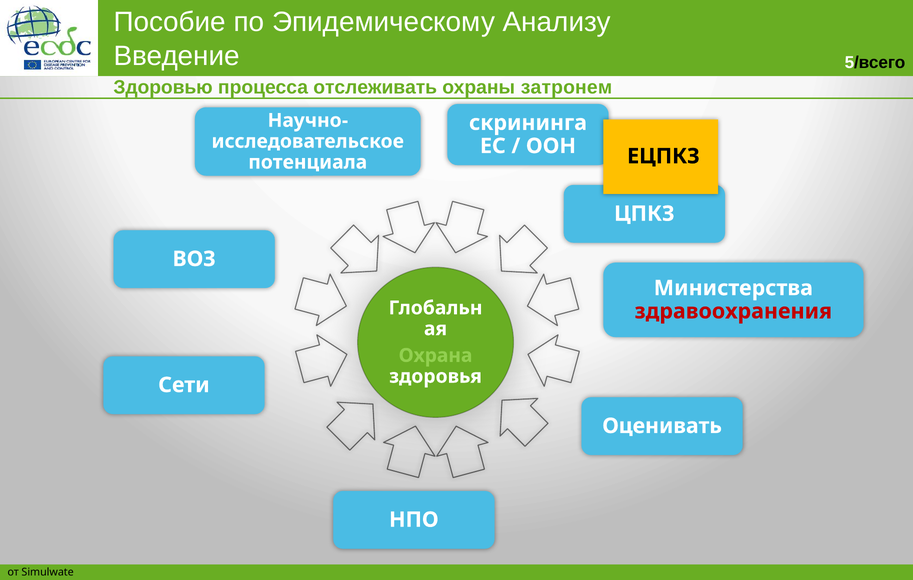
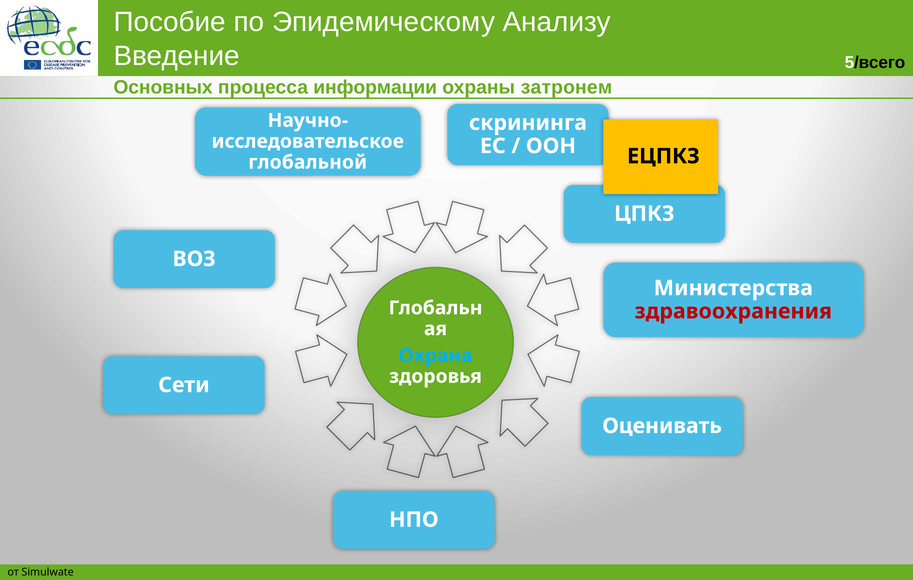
Здоровью: Здоровью -> Основных (163, 87)
отслеживать: отслеживать -> информации (375, 87)
потенциала: потенциала -> глобальной (308, 162)
Охрана colour: light green -> light blue (436, 355)
